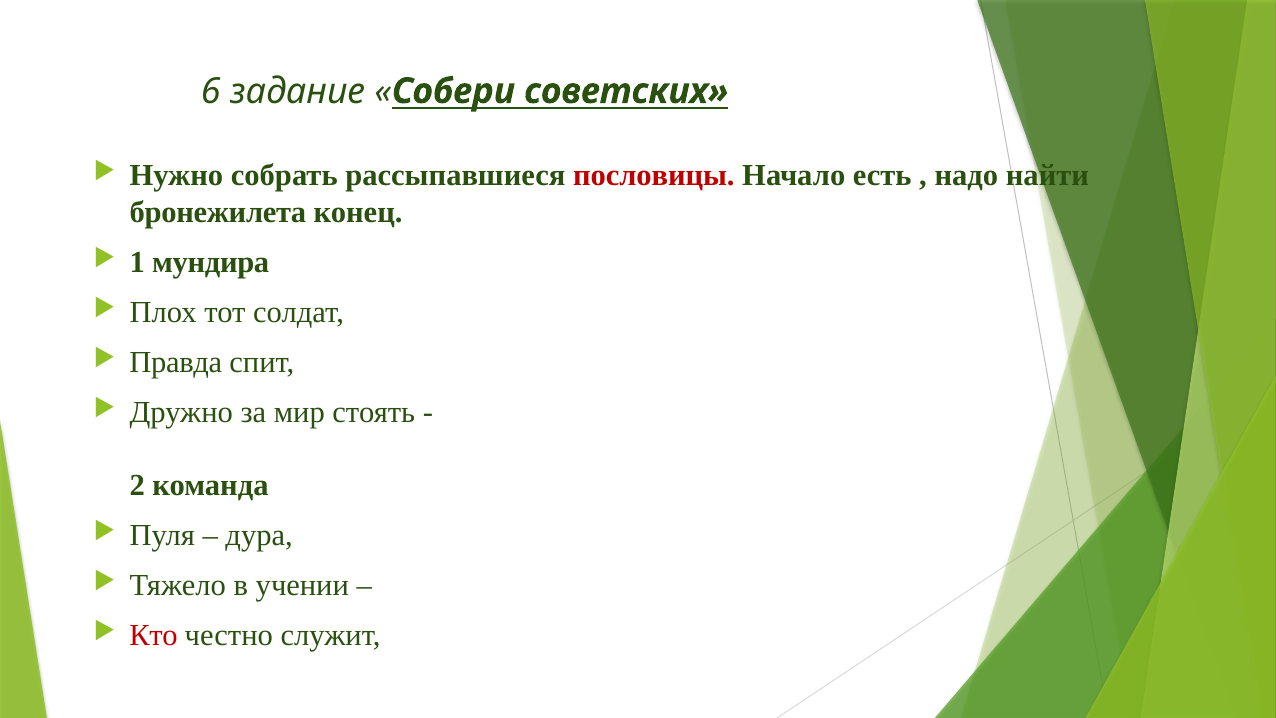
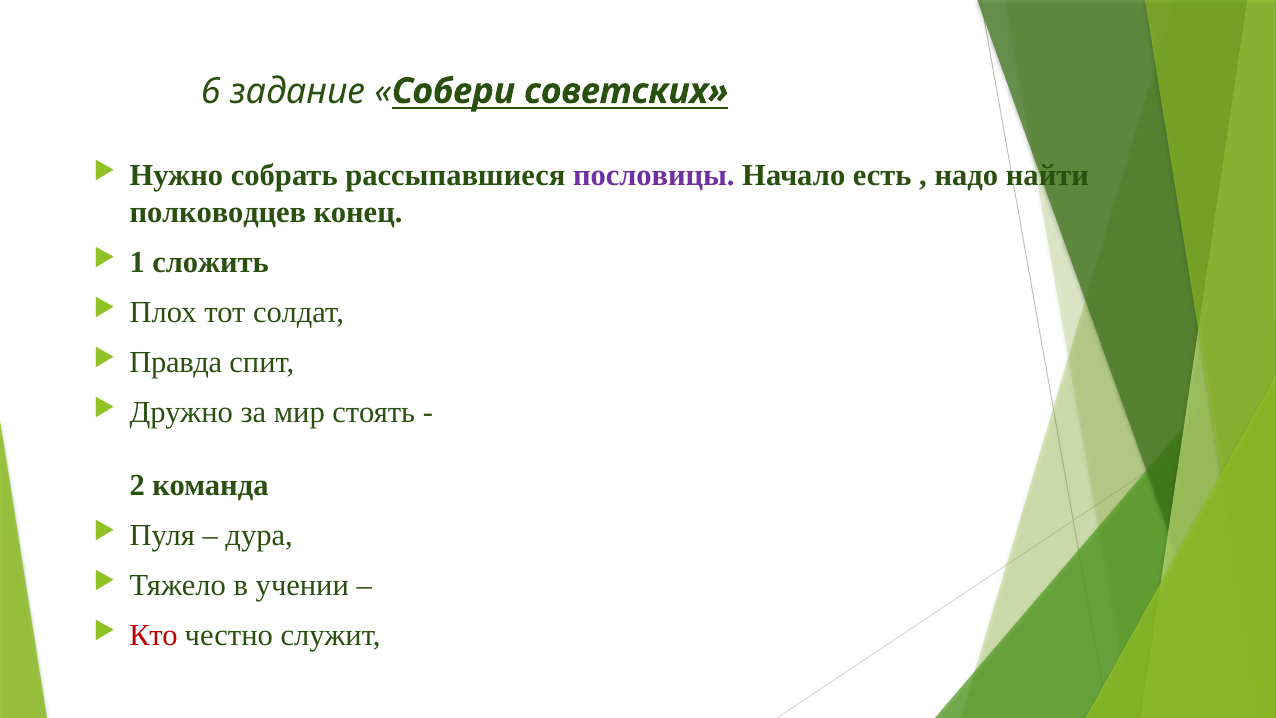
пословицы colour: red -> purple (654, 176)
бронежилета: бронежилета -> полководцев (218, 212)
мундира: мундира -> сложить (211, 262)
